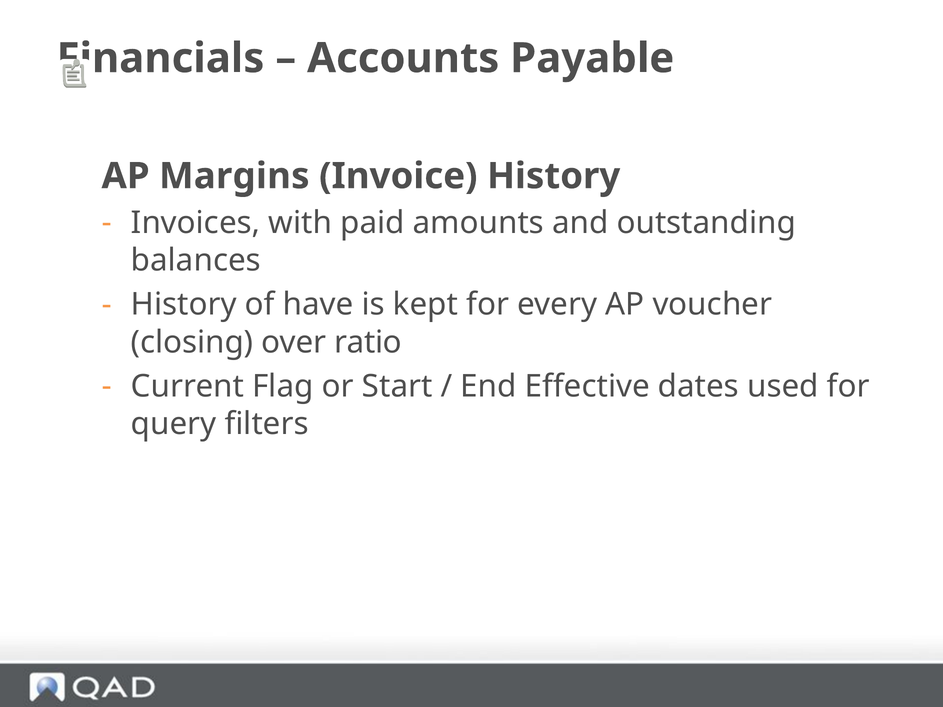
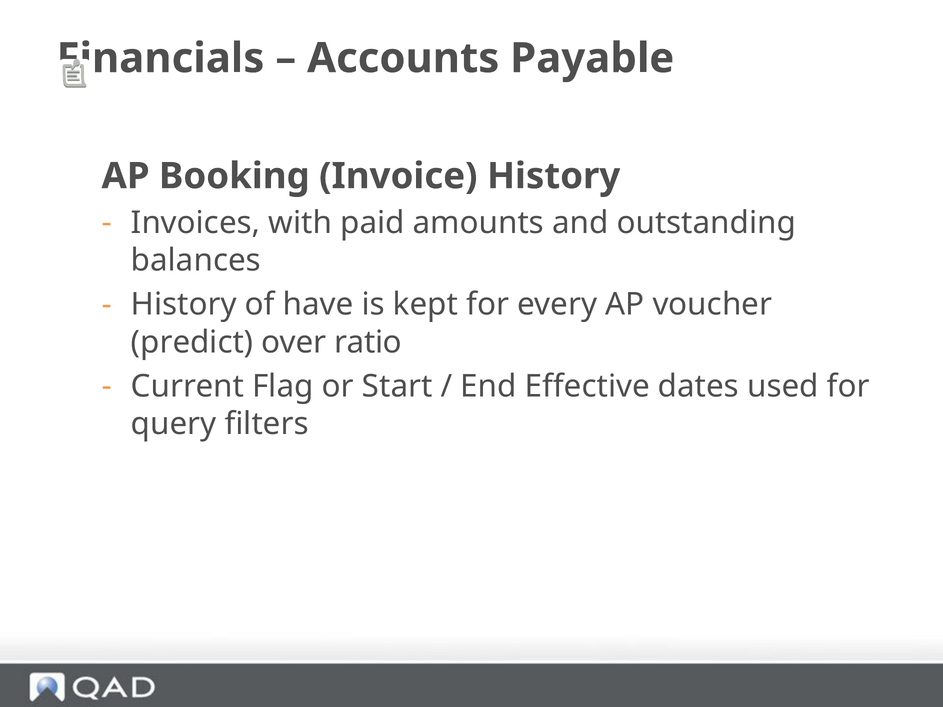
Margins: Margins -> Booking (234, 176)
closing: closing -> predict (192, 342)
